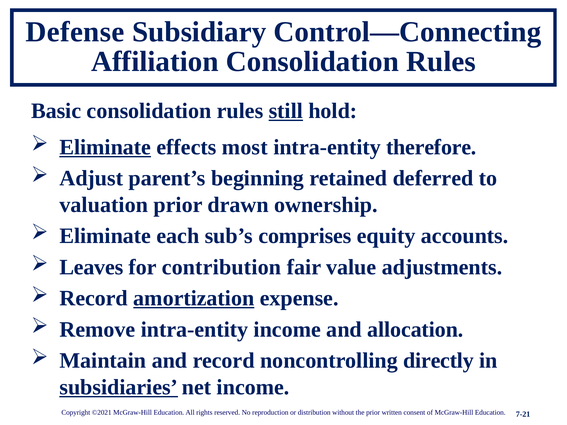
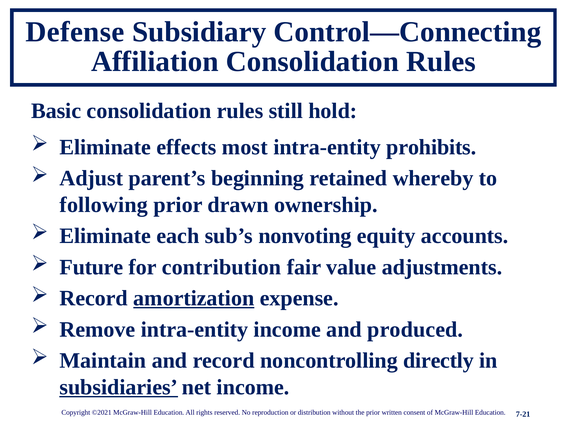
still underline: present -> none (286, 111)
Eliminate underline: present -> none (105, 147)
therefore: therefore -> prohibits (431, 147)
deferred: deferred -> whereby (433, 178)
valuation: valuation -> following (104, 205)
comprises: comprises -> nonvoting (305, 236)
Leaves: Leaves -> Future (91, 267)
allocation: allocation -> produced (415, 330)
